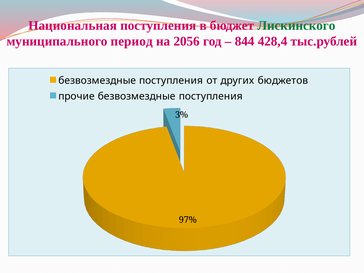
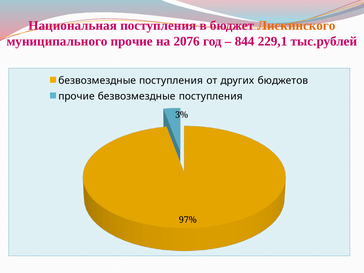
Лискинского colour: green -> orange (296, 26)
муниципального период: период -> прочие (132, 41)
2056: 2056 -> 2076 (187, 41)
428,4: 428,4 -> 229,1 (273, 41)
